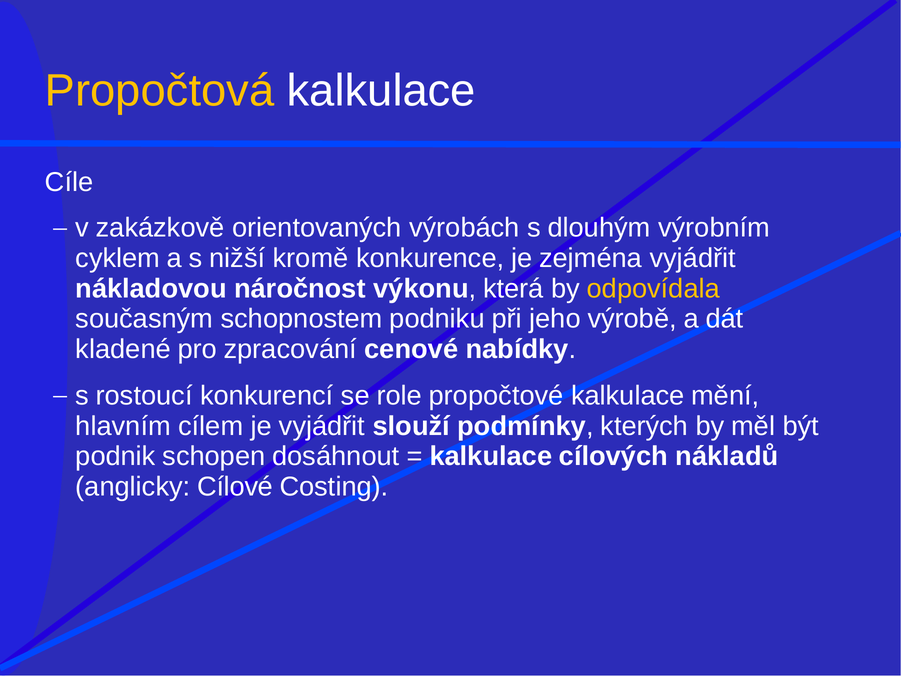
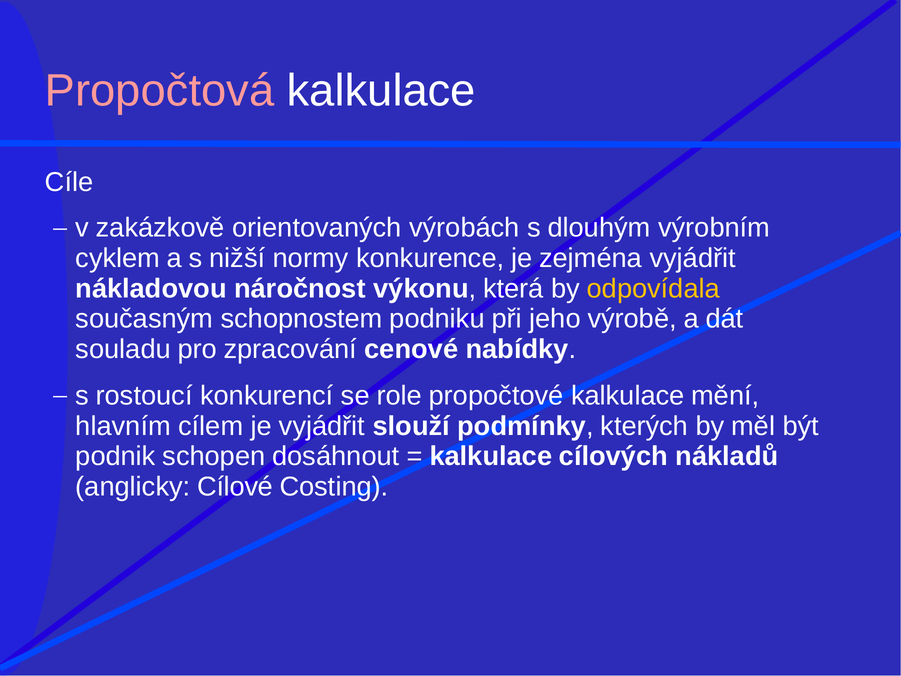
Propočtová colour: yellow -> pink (160, 91)
kromě: kromě -> normy (311, 258)
kladené: kladené -> souladu (123, 349)
